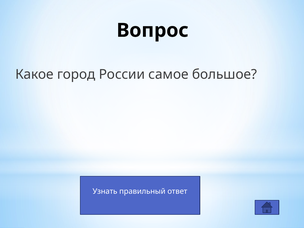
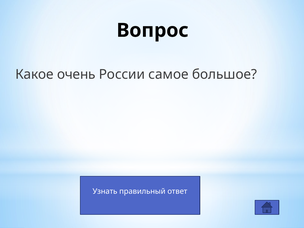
город: город -> очень (76, 74)
